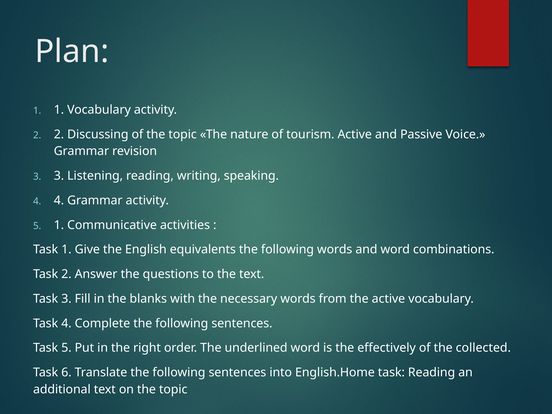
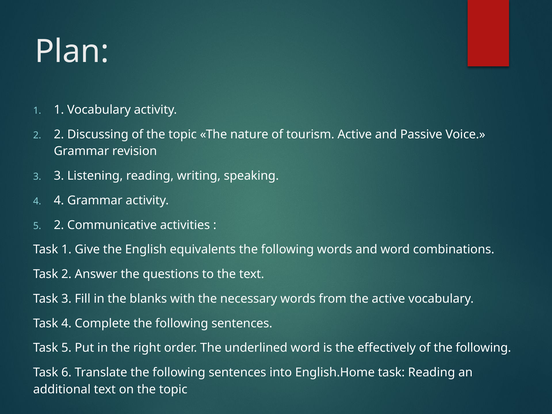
5 1: 1 -> 2 (59, 225)
of the collected: collected -> following (483, 348)
